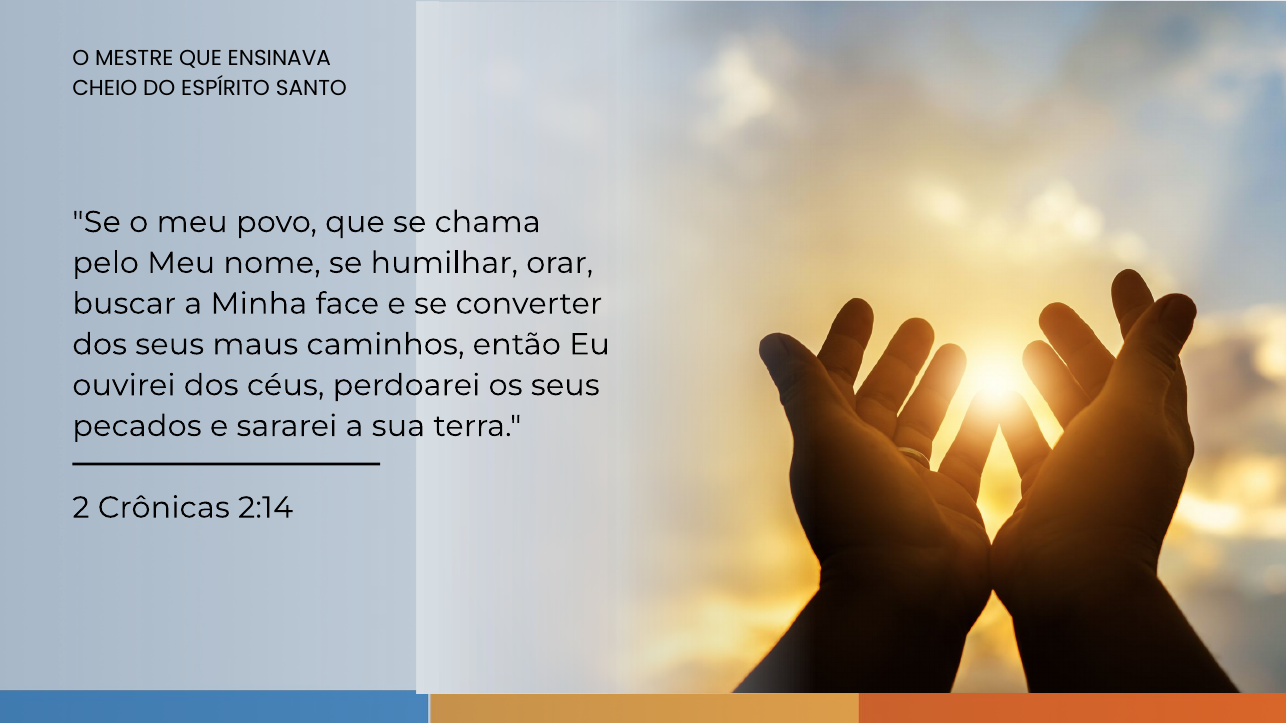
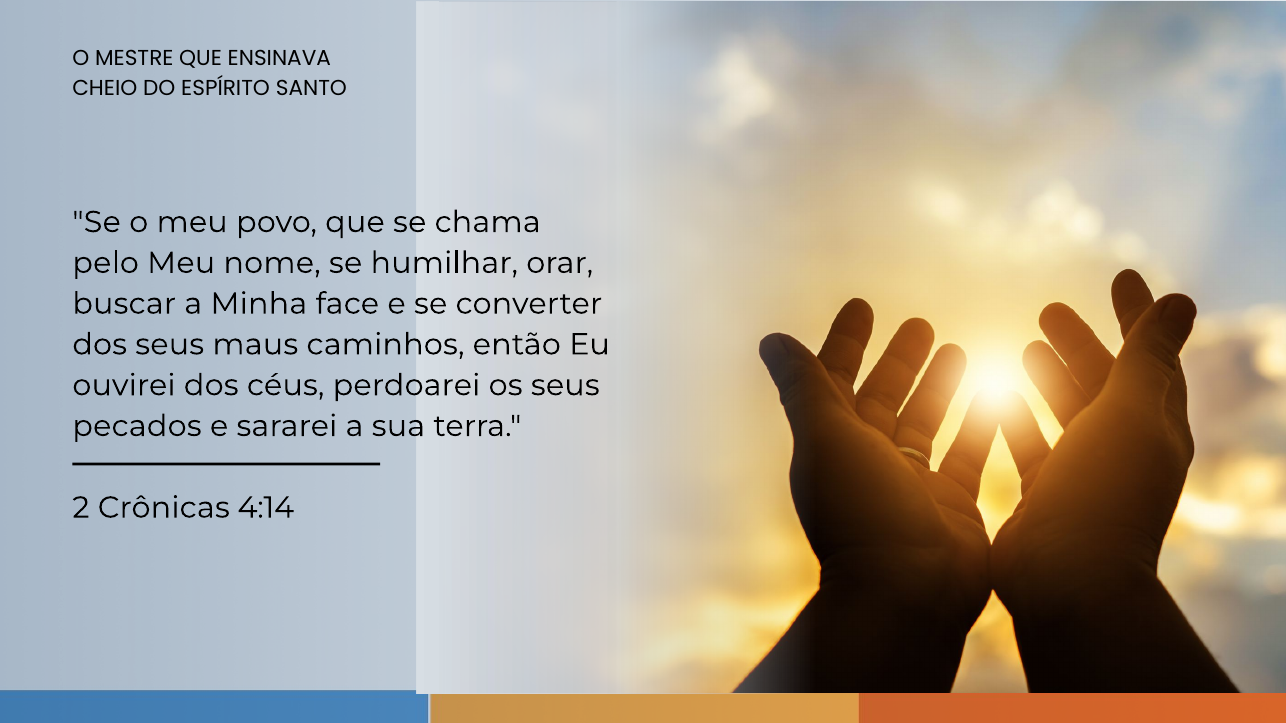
2:14: 2:14 -> 4:14 (266, 508)
